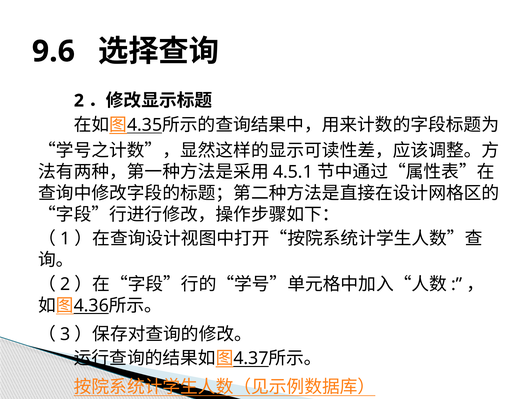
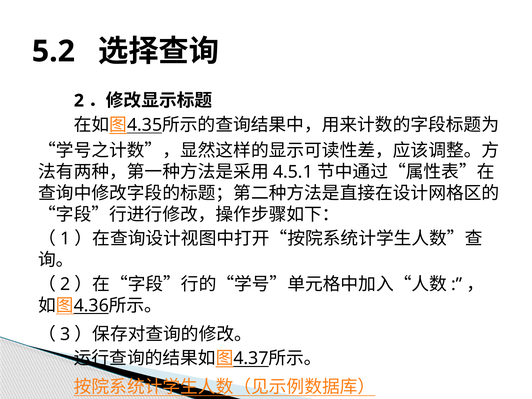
9.6: 9.6 -> 5.2 (53, 51)
